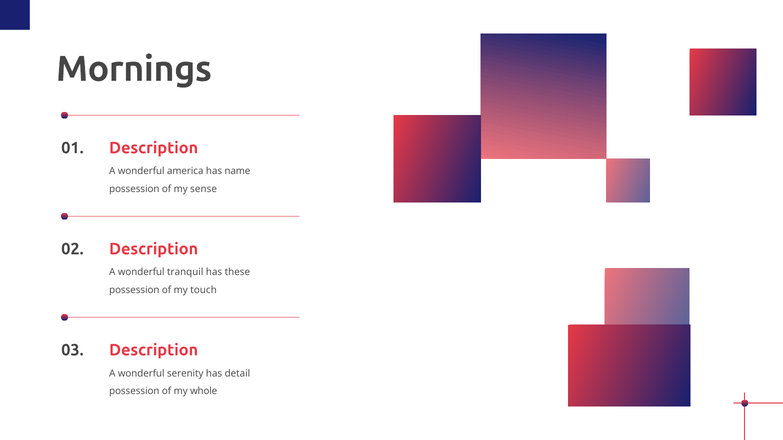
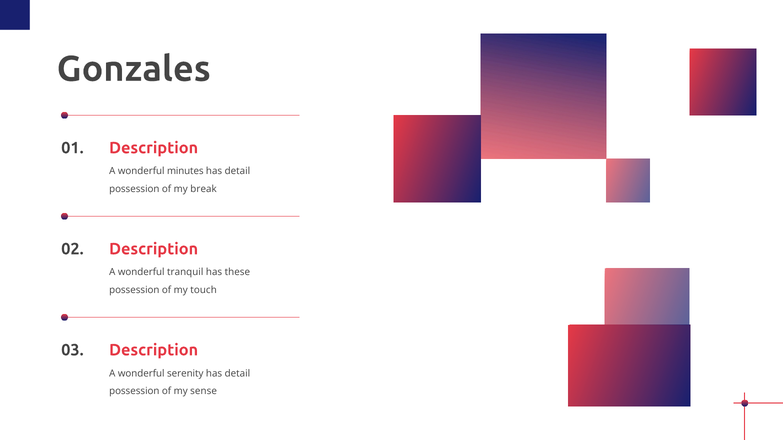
Mornings: Mornings -> Gonzales (134, 69)
america: america -> minutes (185, 171)
name: name -> detail (237, 171)
sense: sense -> break (204, 189)
whole: whole -> sense (204, 391)
